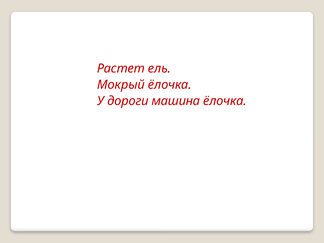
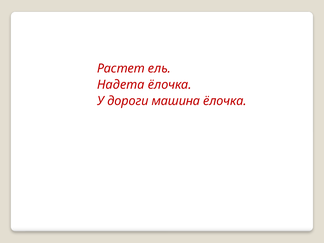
Мокрый: Мокрый -> Надета (121, 85)
